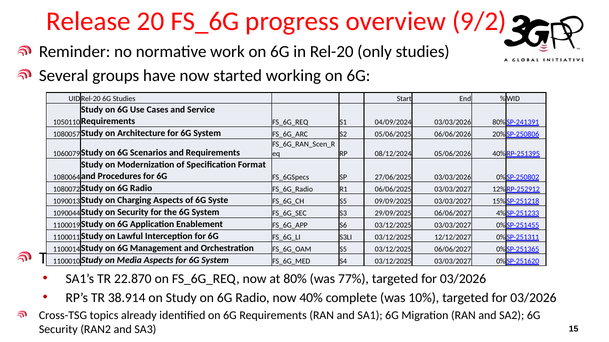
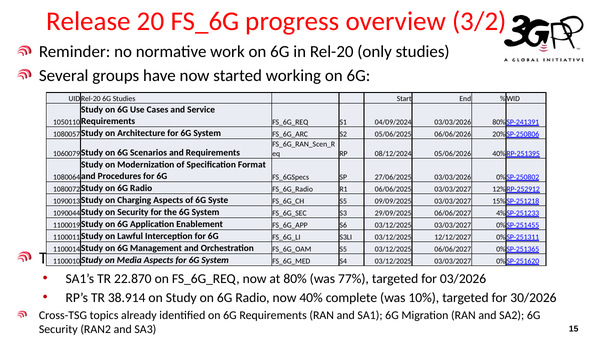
9/2: 9/2 -> 3/2 (479, 21)
10% targeted for 03/2026: 03/2026 -> 30/2026 (533, 298)
